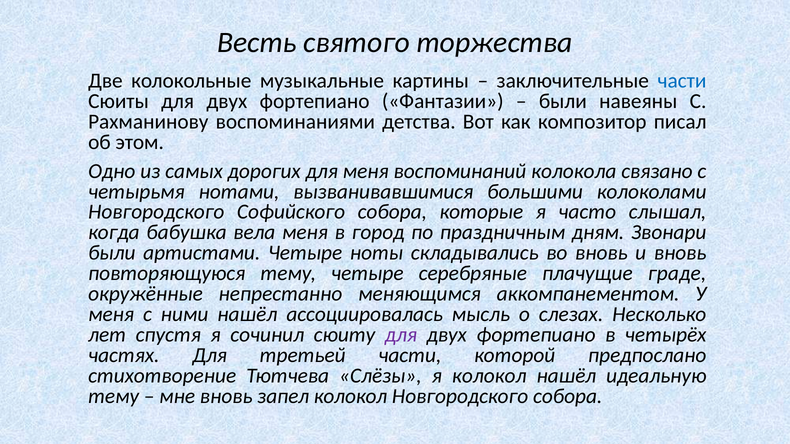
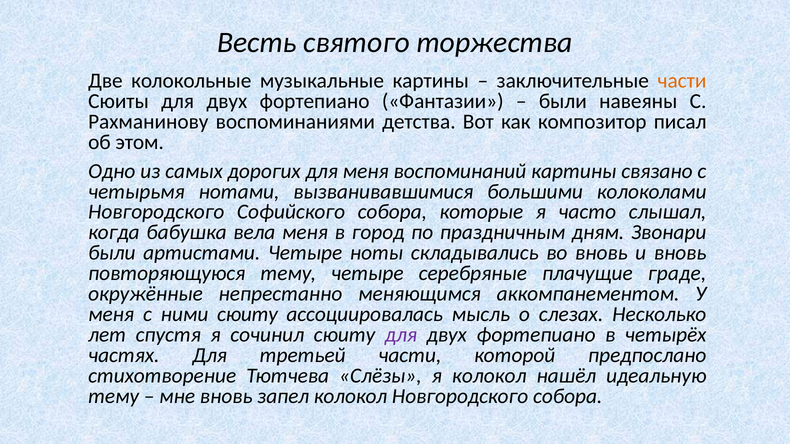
части colour: blue -> orange (682, 81)
воспоминаний колокола: колокола -> картины (574, 171)
ними нашёл: нашёл -> сюиту (247, 315)
